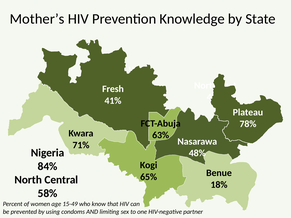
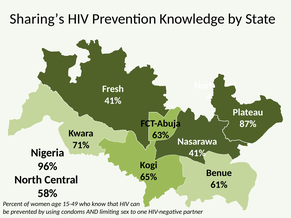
Mother’s: Mother’s -> Sharing’s (37, 19)
78%: 78% -> 87% (248, 124)
48%: 48% -> 41% (197, 153)
84%: 84% -> 96% (48, 166)
18%: 18% -> 61% (219, 185)
